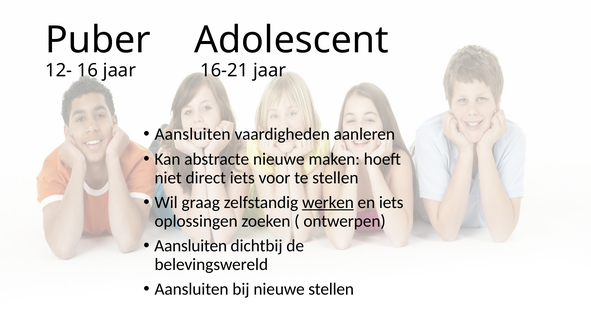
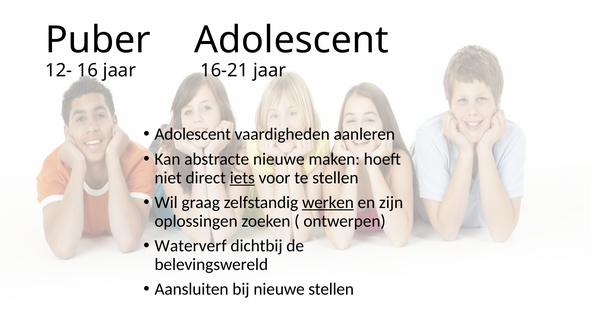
Aansluiten: Aansluiten -> Adolescent (193, 134)
iets underline: none -> present (242, 177)
en iets: iets -> zijn (391, 202)
Aansluiten: Aansluiten -> Waterverf (191, 245)
